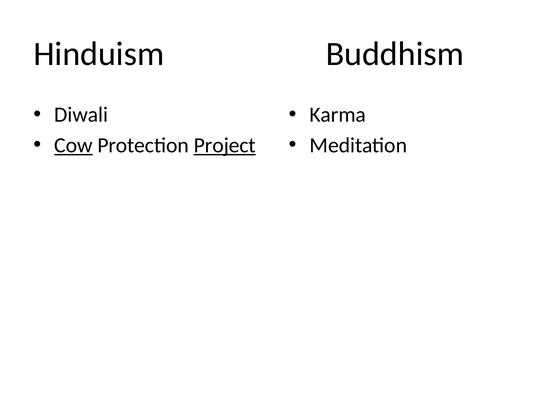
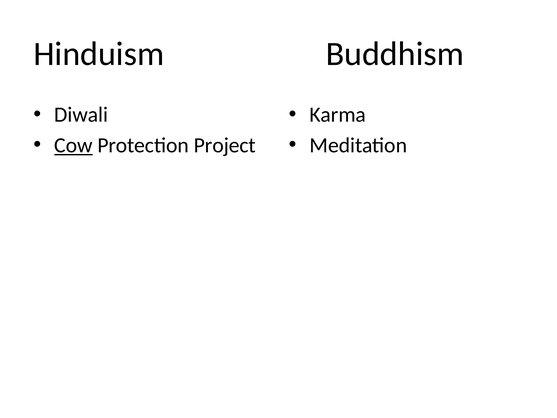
Project underline: present -> none (225, 145)
